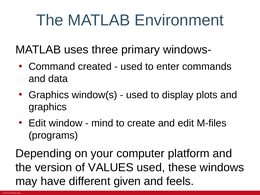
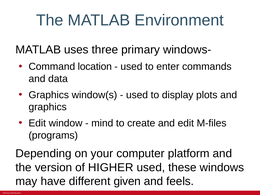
created: created -> location (95, 67)
VALUES: VALUES -> HIGHER (111, 167)
